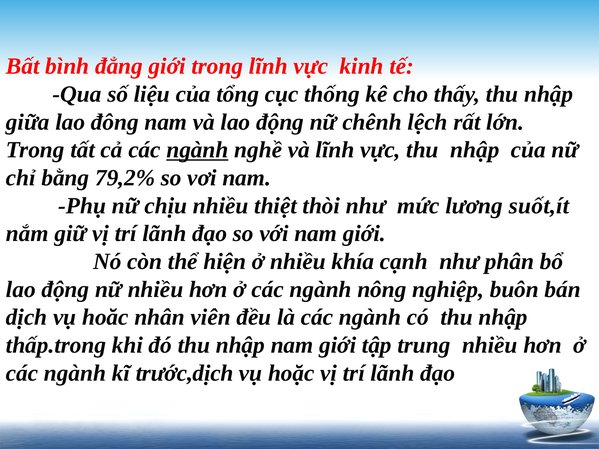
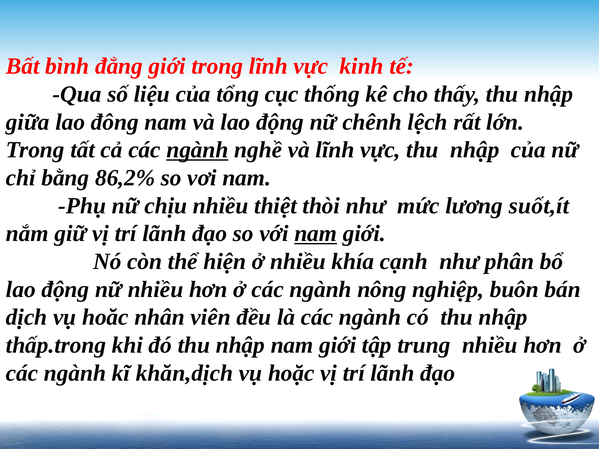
79,2%: 79,2% -> 86,2% (125, 178)
nam underline: none -> present (316, 234)
trước,dịch: trước,dịch -> khăn,dịch (184, 373)
